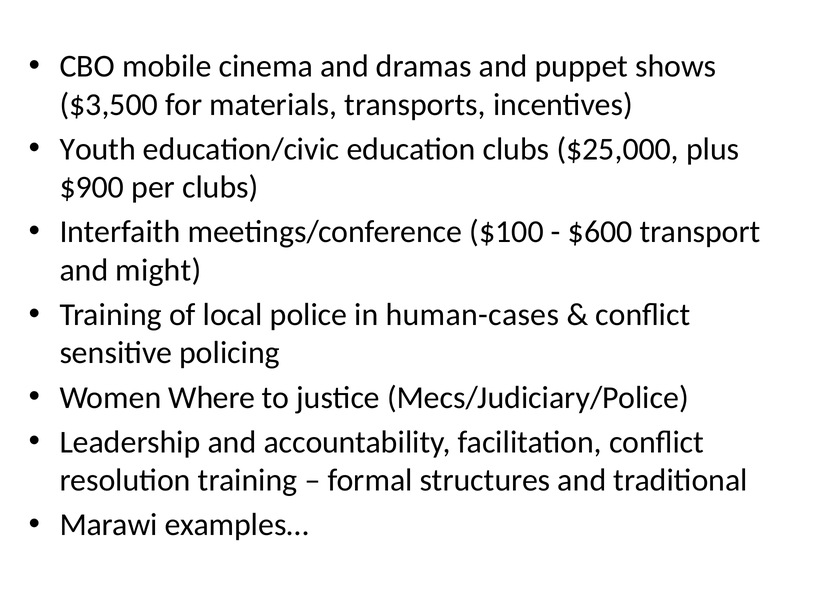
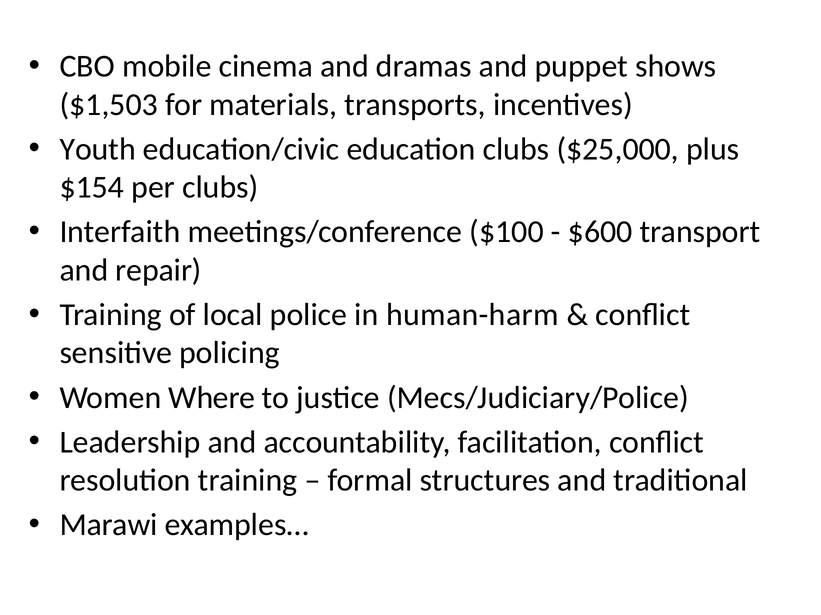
$3,500: $3,500 -> $1,503 (109, 105)
$900: $900 -> $154 (92, 188)
might: might -> repair (159, 270)
human-cases: human-cases -> human-harm (472, 315)
